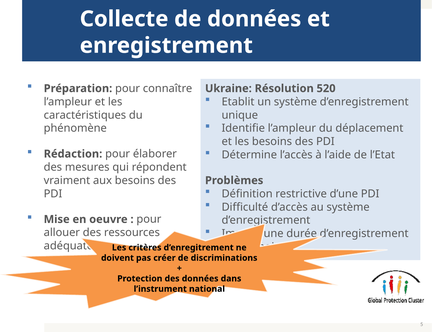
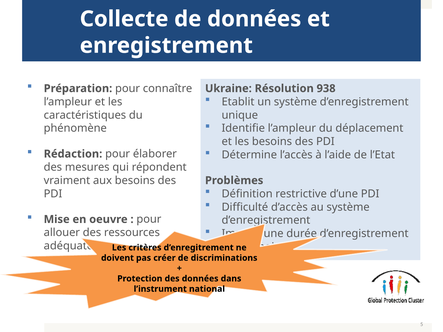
520: 520 -> 938 (326, 89)
